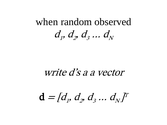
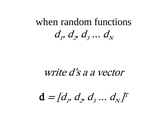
observed: observed -> functions (113, 22)
